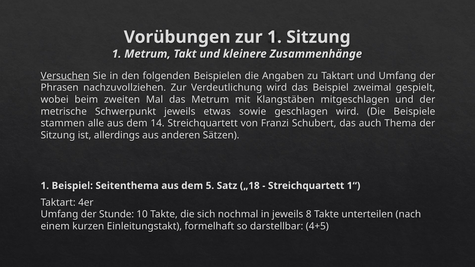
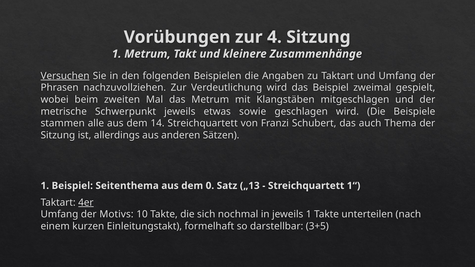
zur 1: 1 -> 4 (274, 37)
5: 5 -> 0 (210, 186)
„18: „18 -> „13 (250, 186)
4er underline: none -> present (86, 203)
Stunde: Stunde -> Motivs (116, 215)
jeweils 8: 8 -> 1 (309, 215)
4+5: 4+5 -> 3+5 (317, 226)
